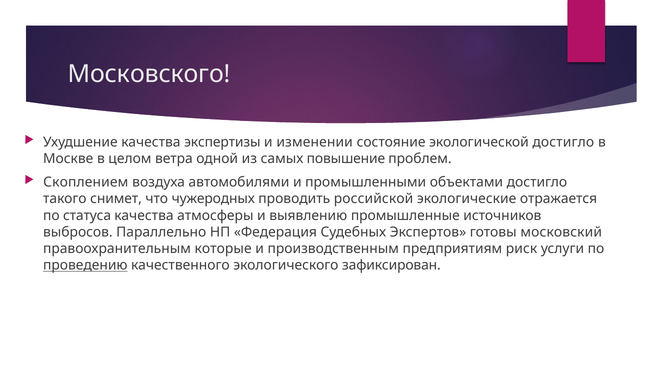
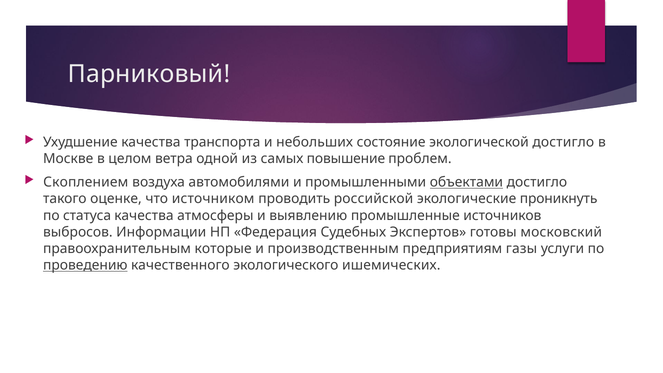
Московского: Московского -> Парниковый (149, 74)
экспертизы: экспертизы -> транспорта (222, 142)
изменении: изменении -> небольших (315, 142)
объектами underline: none -> present (466, 182)
снимет: снимет -> оценке (116, 199)
чужеродных: чужеродных -> источником (213, 199)
отражается: отражается -> проникнуть (559, 199)
Параллельно: Параллельно -> Информации (161, 232)
риск: риск -> газы (522, 249)
зафиксирован: зафиксирован -> ишемических (391, 265)
